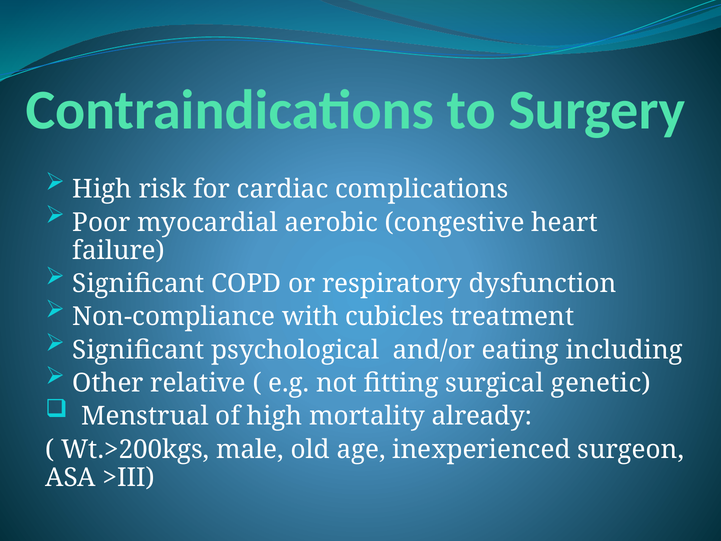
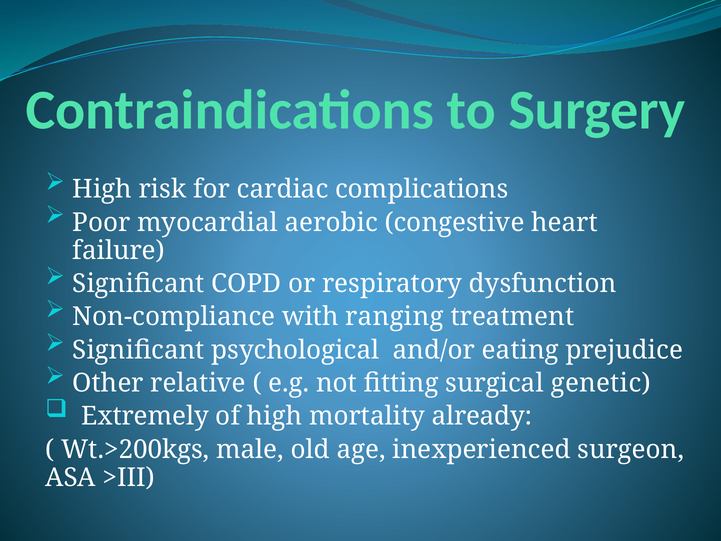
cubicles: cubicles -> ranging (394, 317)
including: including -> prejudice (624, 350)
Menstrual: Menstrual -> Extremely (145, 416)
